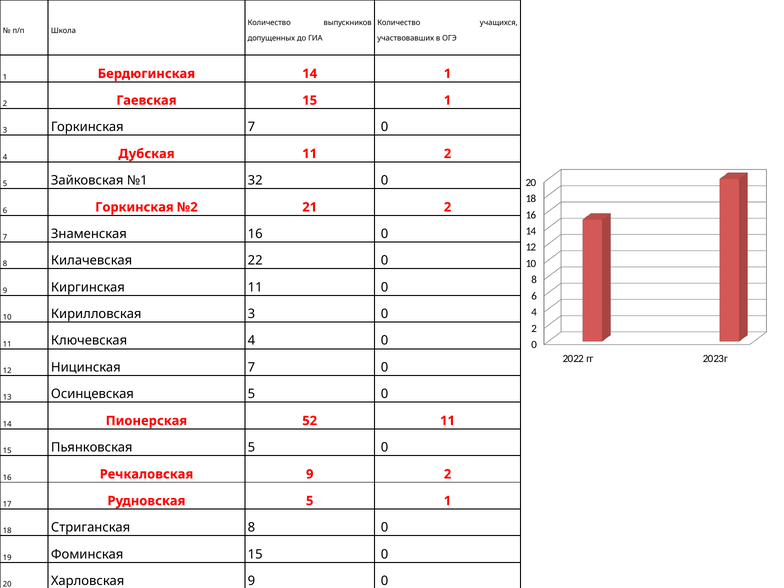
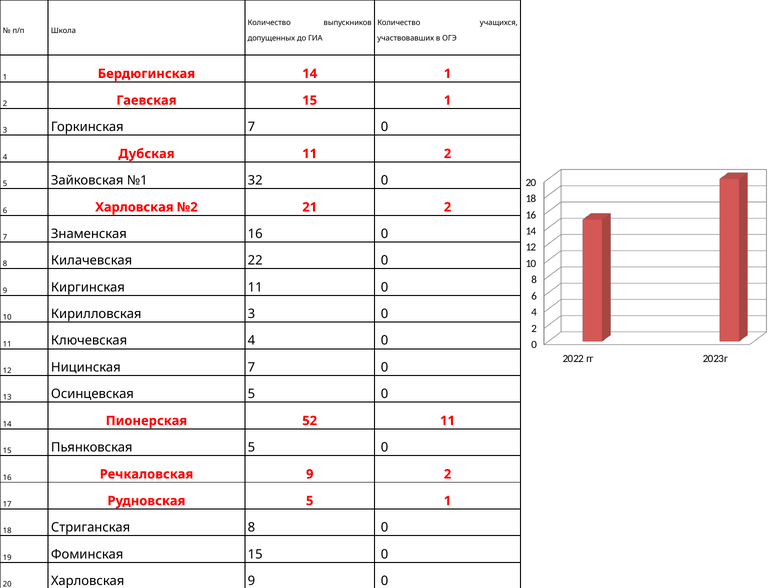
6 Горкинская: Горкинская -> Харловская (134, 207)
